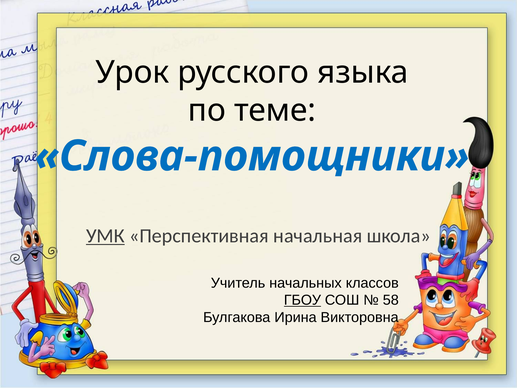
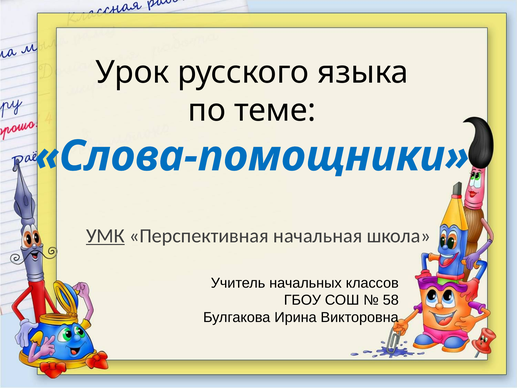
ГБОУ underline: present -> none (302, 300)
